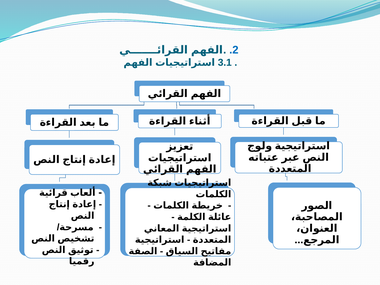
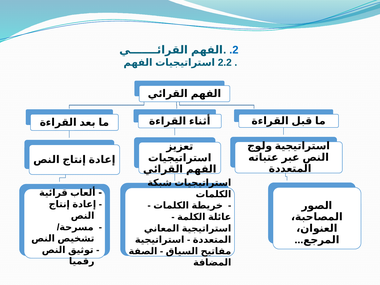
3.1: 3.1 -> 2.2 (225, 62)
